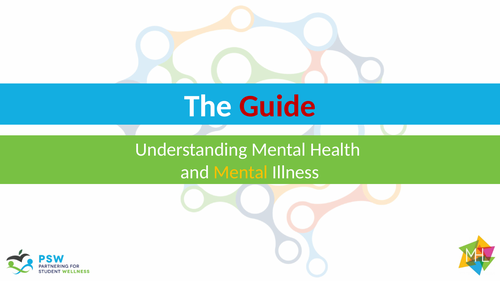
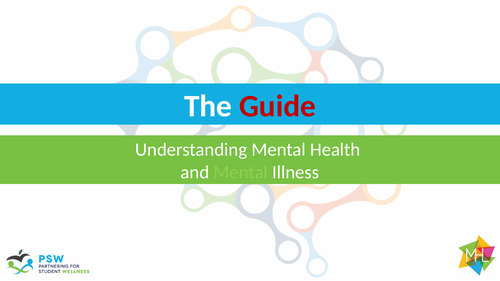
Mental colour: yellow -> light green (241, 172)
